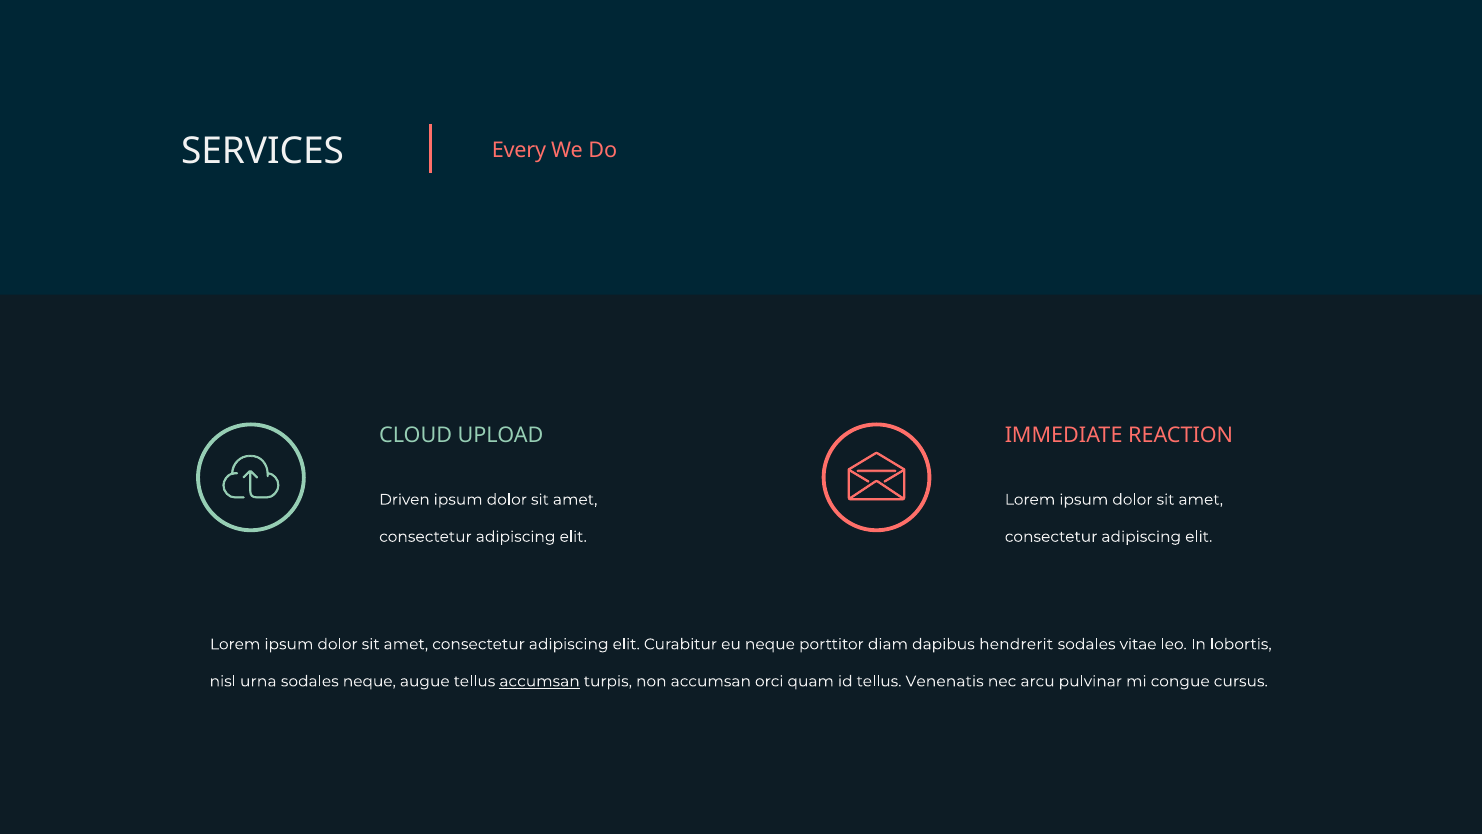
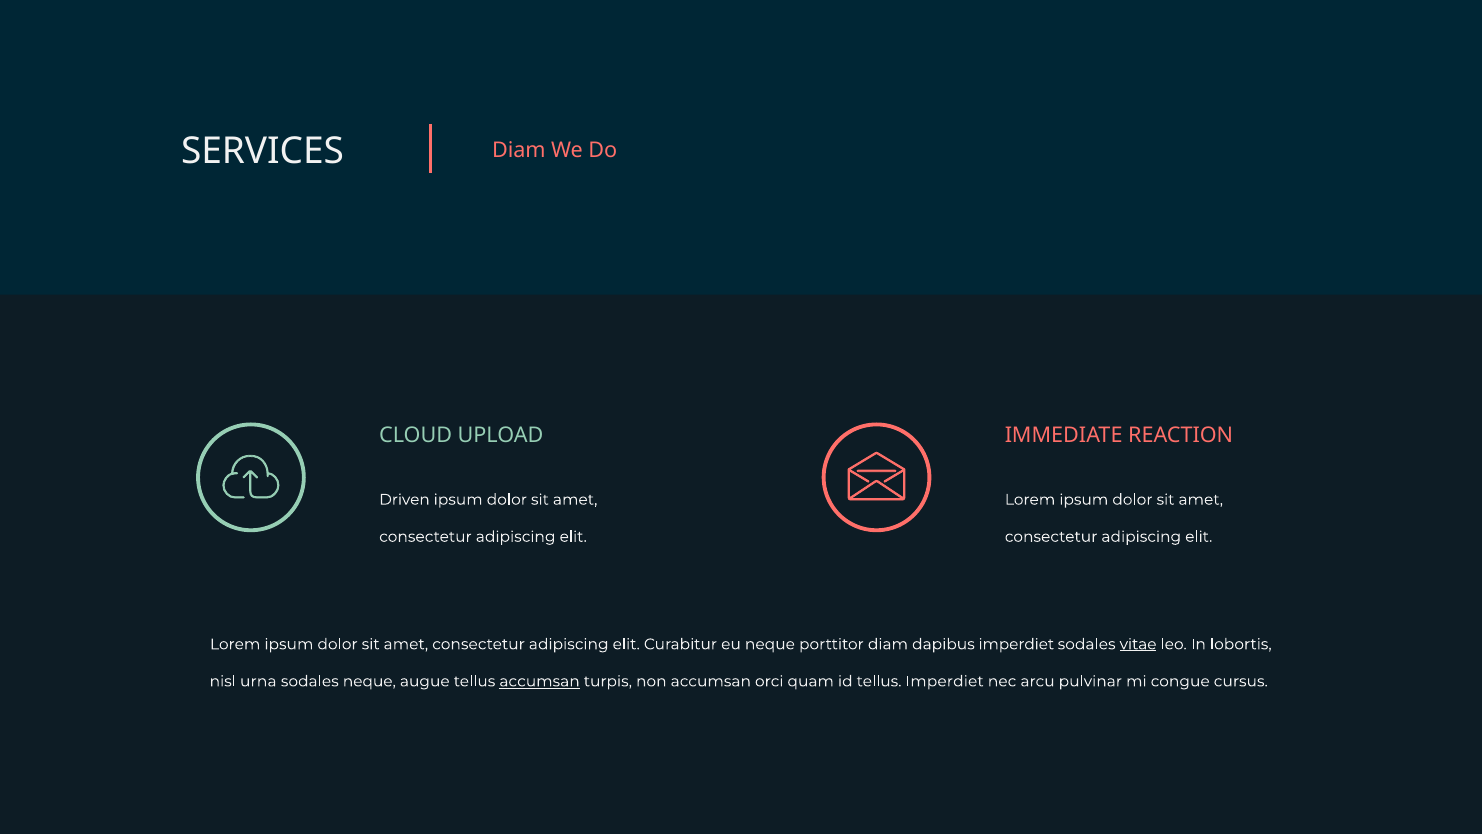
SERVICES Every: Every -> Diam (519, 150)
dapibus hendrerit: hendrerit -> imperdiet (1016, 644)
vitae underline: none -> present (1138, 644)
tellus Venenatis: Venenatis -> Imperdiet (945, 681)
